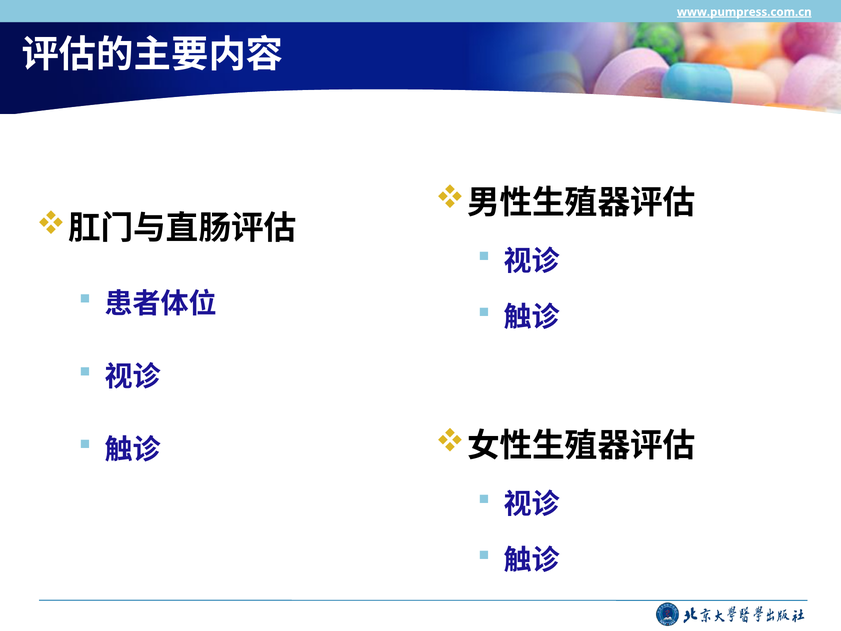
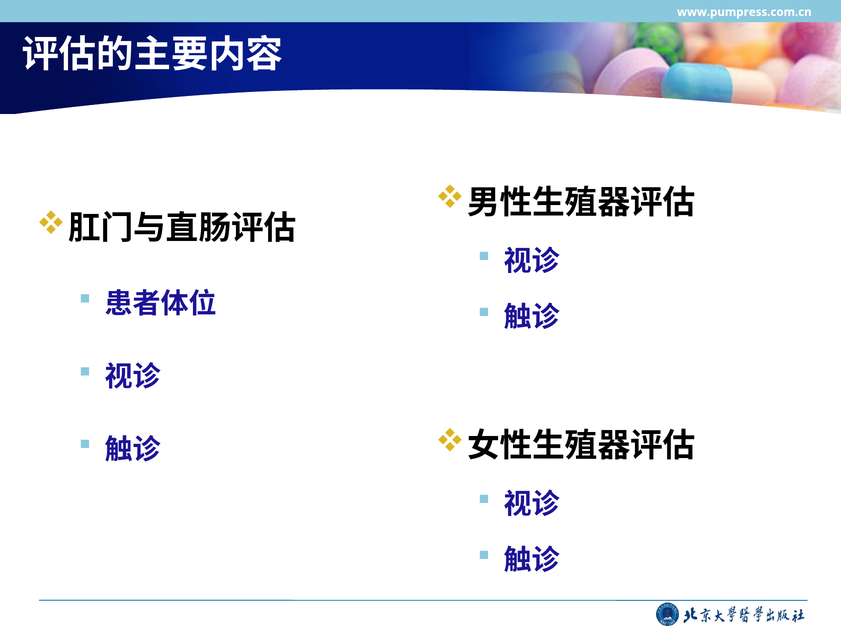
www.pumpress.com.cn underline: present -> none (744, 12)
